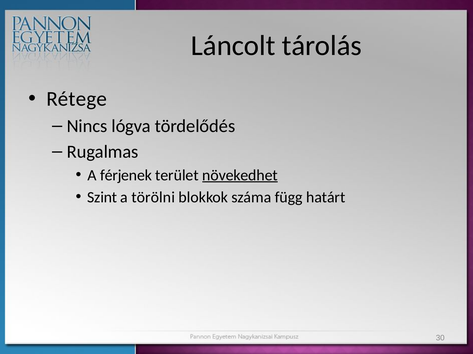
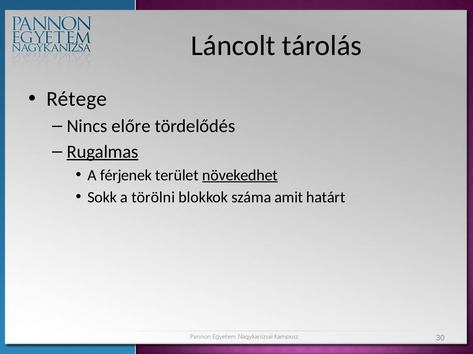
lógva: lógva -> előre (131, 126)
Rugalmas underline: none -> present (103, 152)
Szint: Szint -> Sokk (102, 198)
függ: függ -> amit (289, 198)
